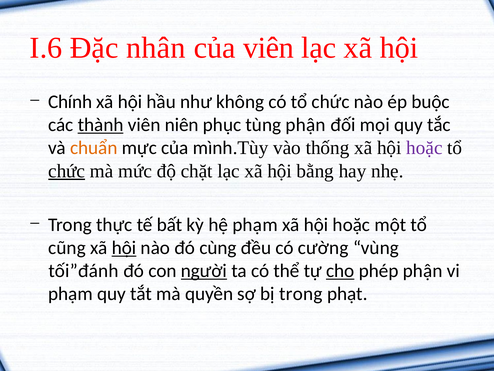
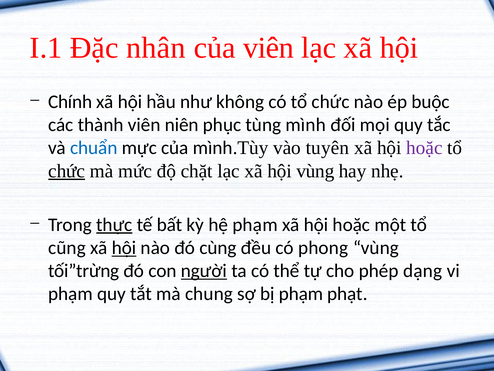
I.6: I.6 -> I.1 (46, 48)
thành underline: present -> none (101, 125)
tùng phận: phận -> mình (306, 125)
chuẩn colour: orange -> blue (94, 148)
thống: thống -> tuyên (327, 148)
hội bằng: bằng -> vùng (315, 171)
thực underline: none -> present (114, 224)
cường: cường -> phong (323, 248)
tối”đánh: tối”đánh -> tối”trừng (84, 271)
cho underline: present -> none (340, 271)
phép phận: phận -> dạng (423, 271)
quyền: quyền -> chung (209, 294)
bị trong: trong -> phạm (301, 294)
